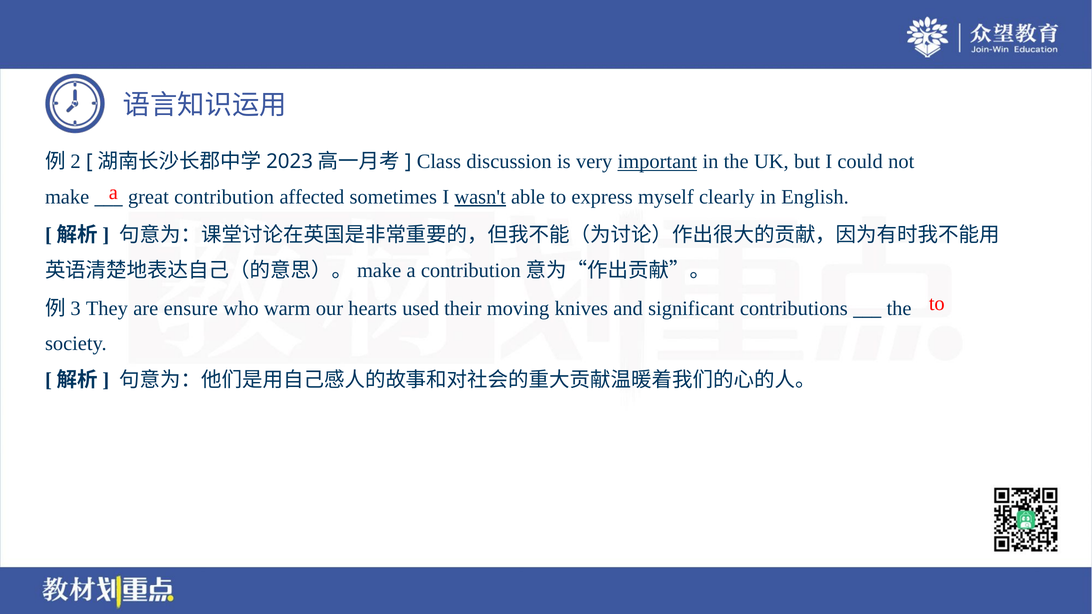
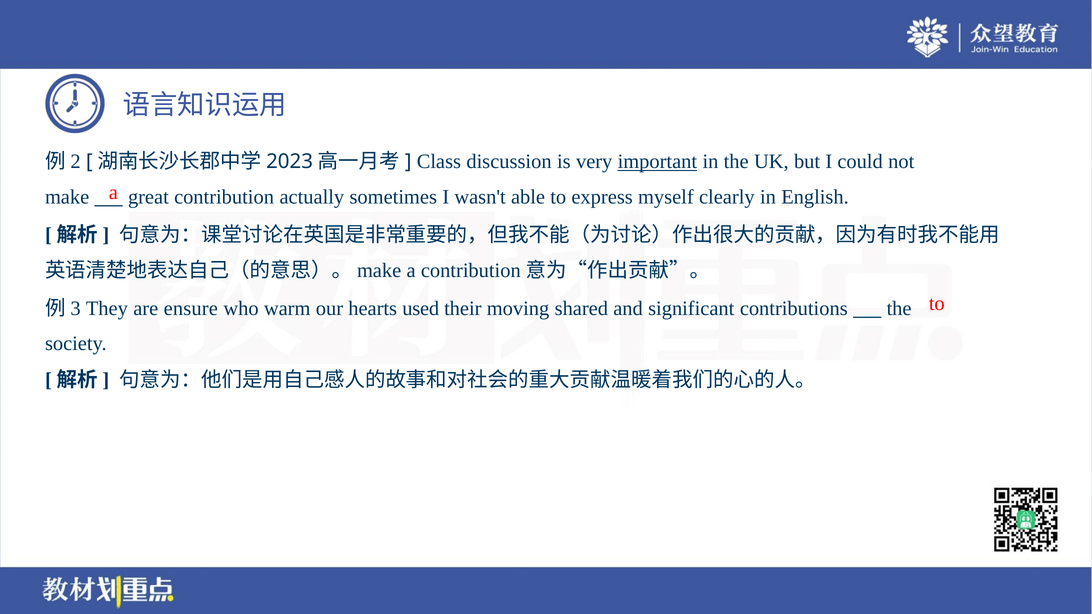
affected: affected -> actually (312, 197)
wasn't underline: present -> none (480, 197)
knives: knives -> shared (581, 309)
